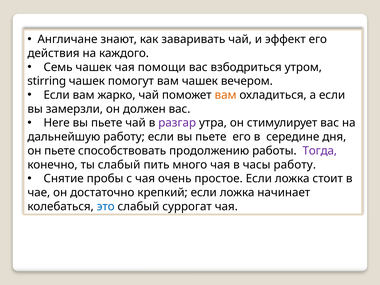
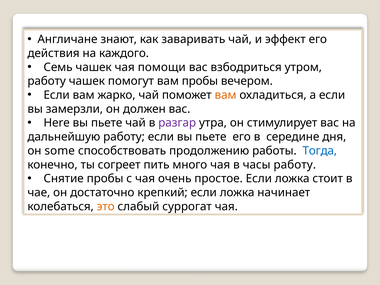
stirring: stirring -> работу (47, 81)
вам чашек: чашек -> пробы (200, 81)
он пьете: пьете -> some (60, 151)
Тогда colour: purple -> blue (320, 151)
ты слабый: слабый -> согреет (119, 165)
это colour: blue -> orange (106, 206)
